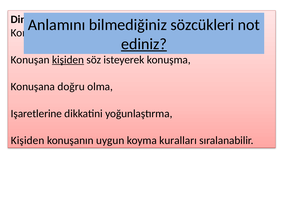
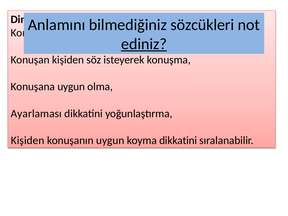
kişiden underline: present -> none (68, 60)
Konuşana doğru: doğru -> uygun (71, 87)
Işaretlerine: Işaretlerine -> Ayarlaması (36, 114)
koyma kuralları: kuralları -> dikkatini (178, 140)
